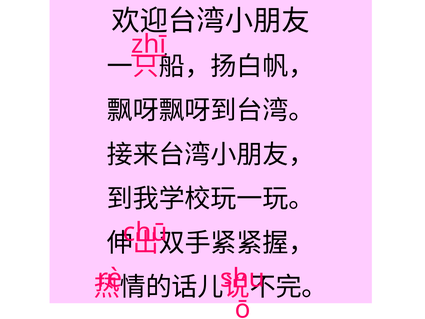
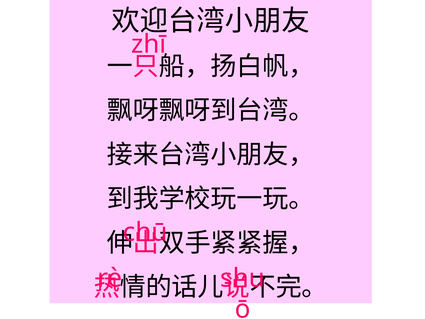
zhī underline: present -> none (149, 44)
